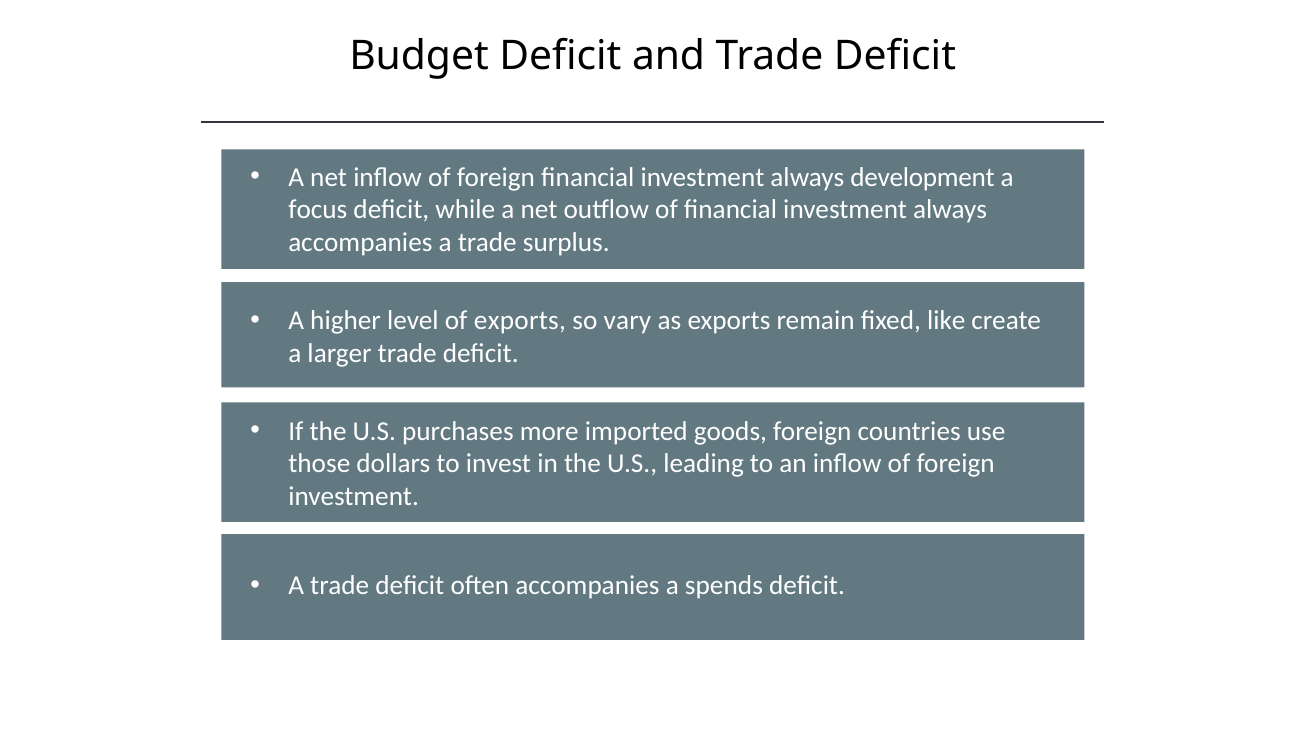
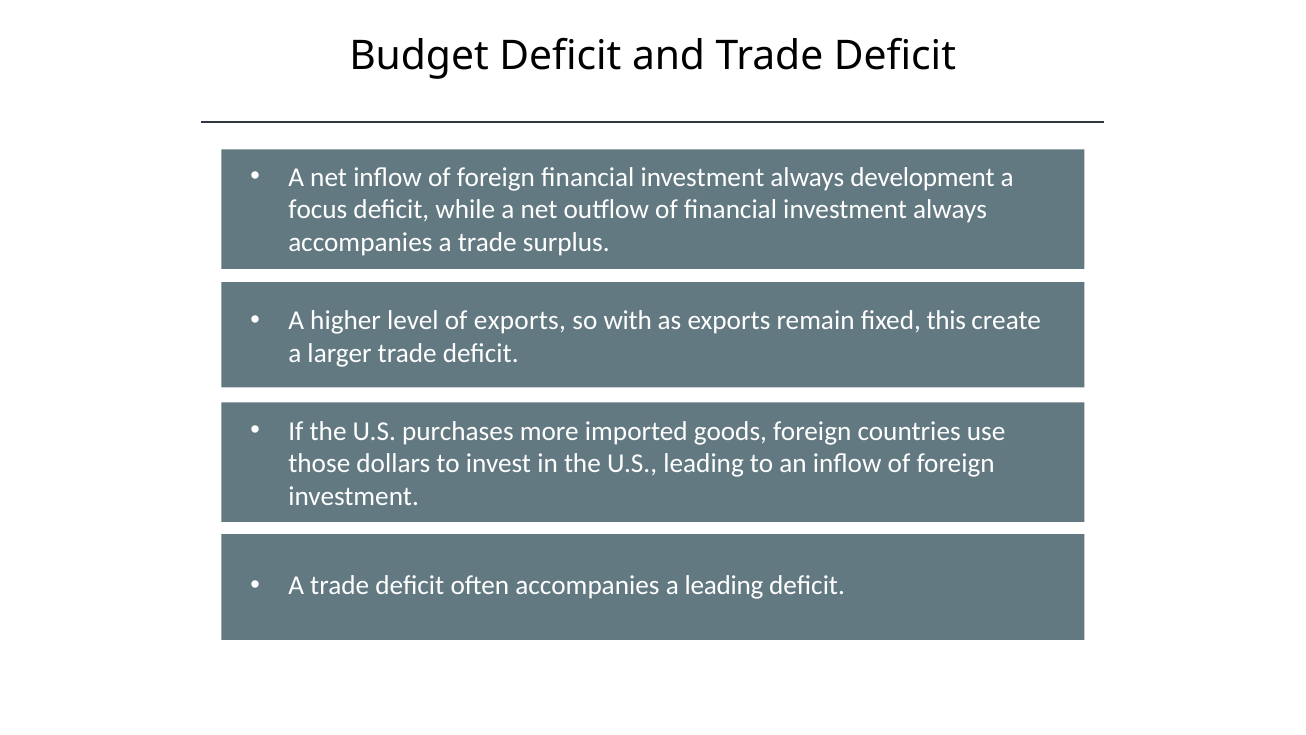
vary: vary -> with (628, 320)
like: like -> this (946, 320)
a spends: spends -> leading (724, 585)
